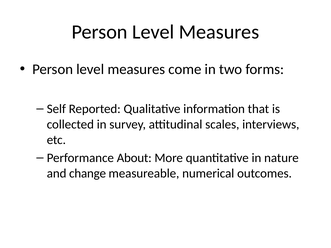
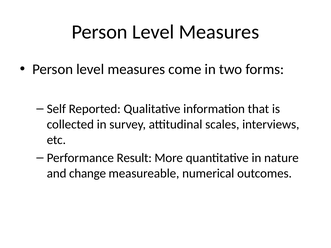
About: About -> Result (134, 158)
